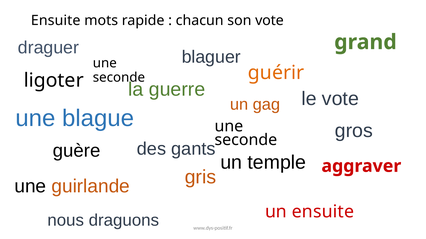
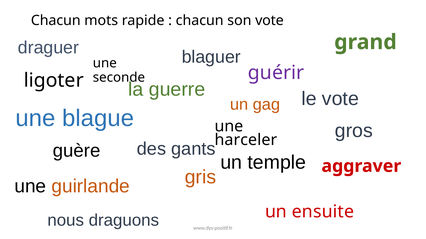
Ensuite: Ensuite -> Chacun (56, 21)
guérir colour: orange -> purple (276, 73)
seconde: seconde -> harceler (246, 140)
